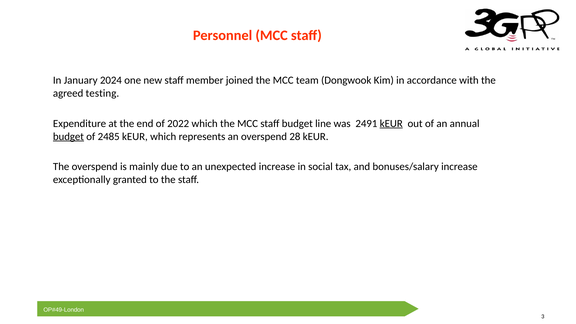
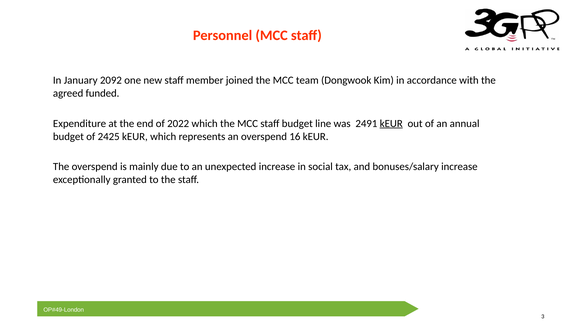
2024: 2024 -> 2092 (111, 80)
testing: testing -> funded (102, 93)
budget underline: present -> none (68, 136)
2485: 2485 -> 2425 (109, 136)
28: 28 -> 16 (295, 136)
